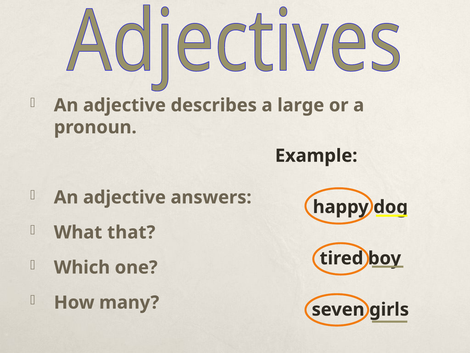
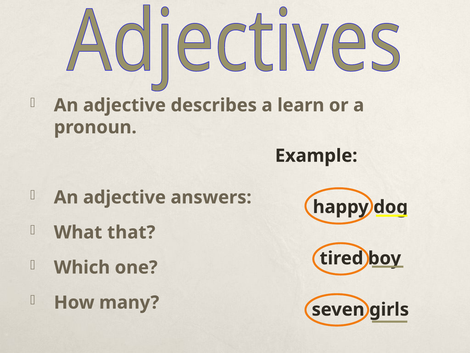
large: large -> learn (301, 105)
